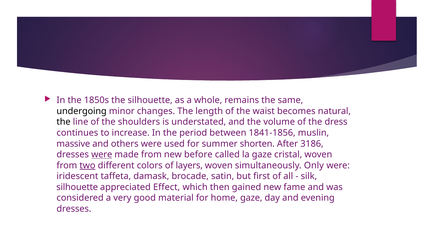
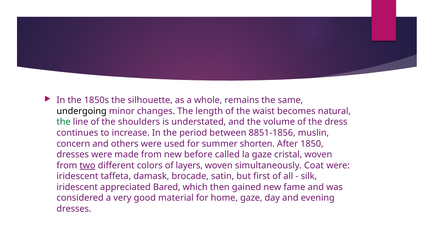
the colour: black -> green (64, 122)
1841-1856: 1841-1856 -> 8851-1856 (272, 133)
massive: massive -> concern (73, 144)
3186: 3186 -> 1850 (312, 144)
were underline: present -> none (102, 155)
Only: Only -> Coat (314, 165)
silhouette: silhouette -> iridescent (77, 187)
Effect: Effect -> Bared (167, 187)
